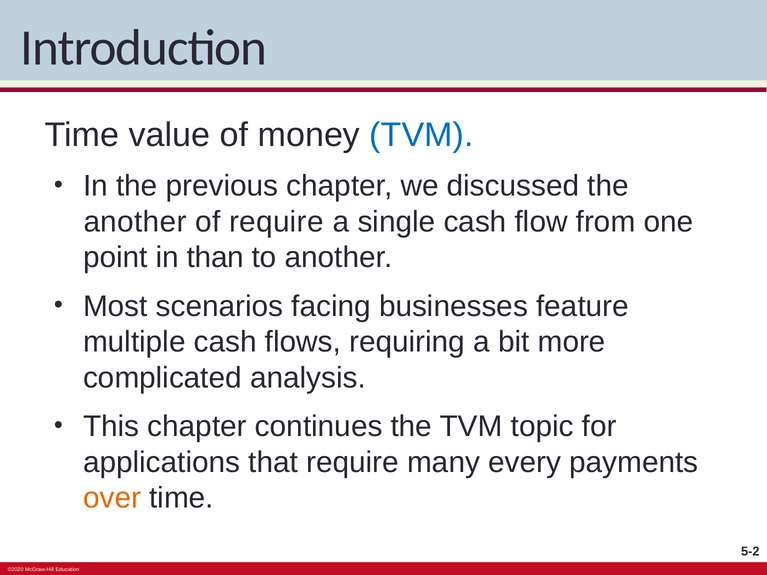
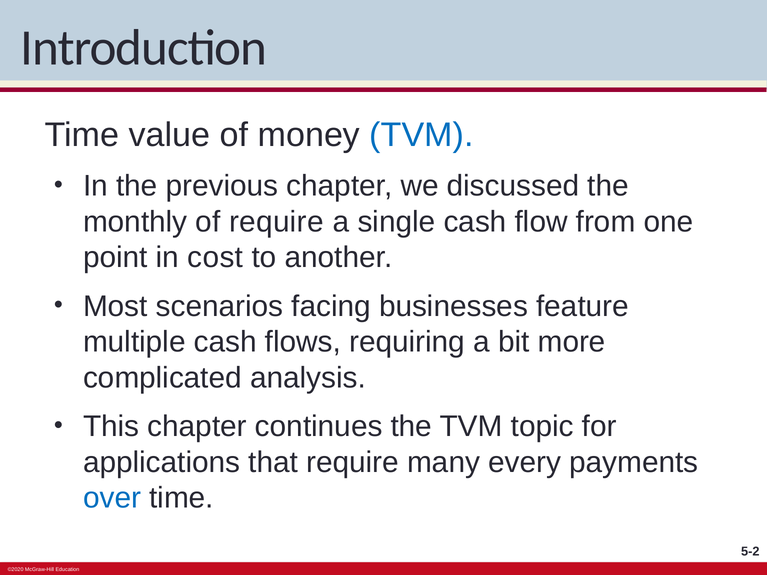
another: another -> monthly (135, 222)
than: than -> cost (215, 258)
over colour: orange -> blue (112, 498)
